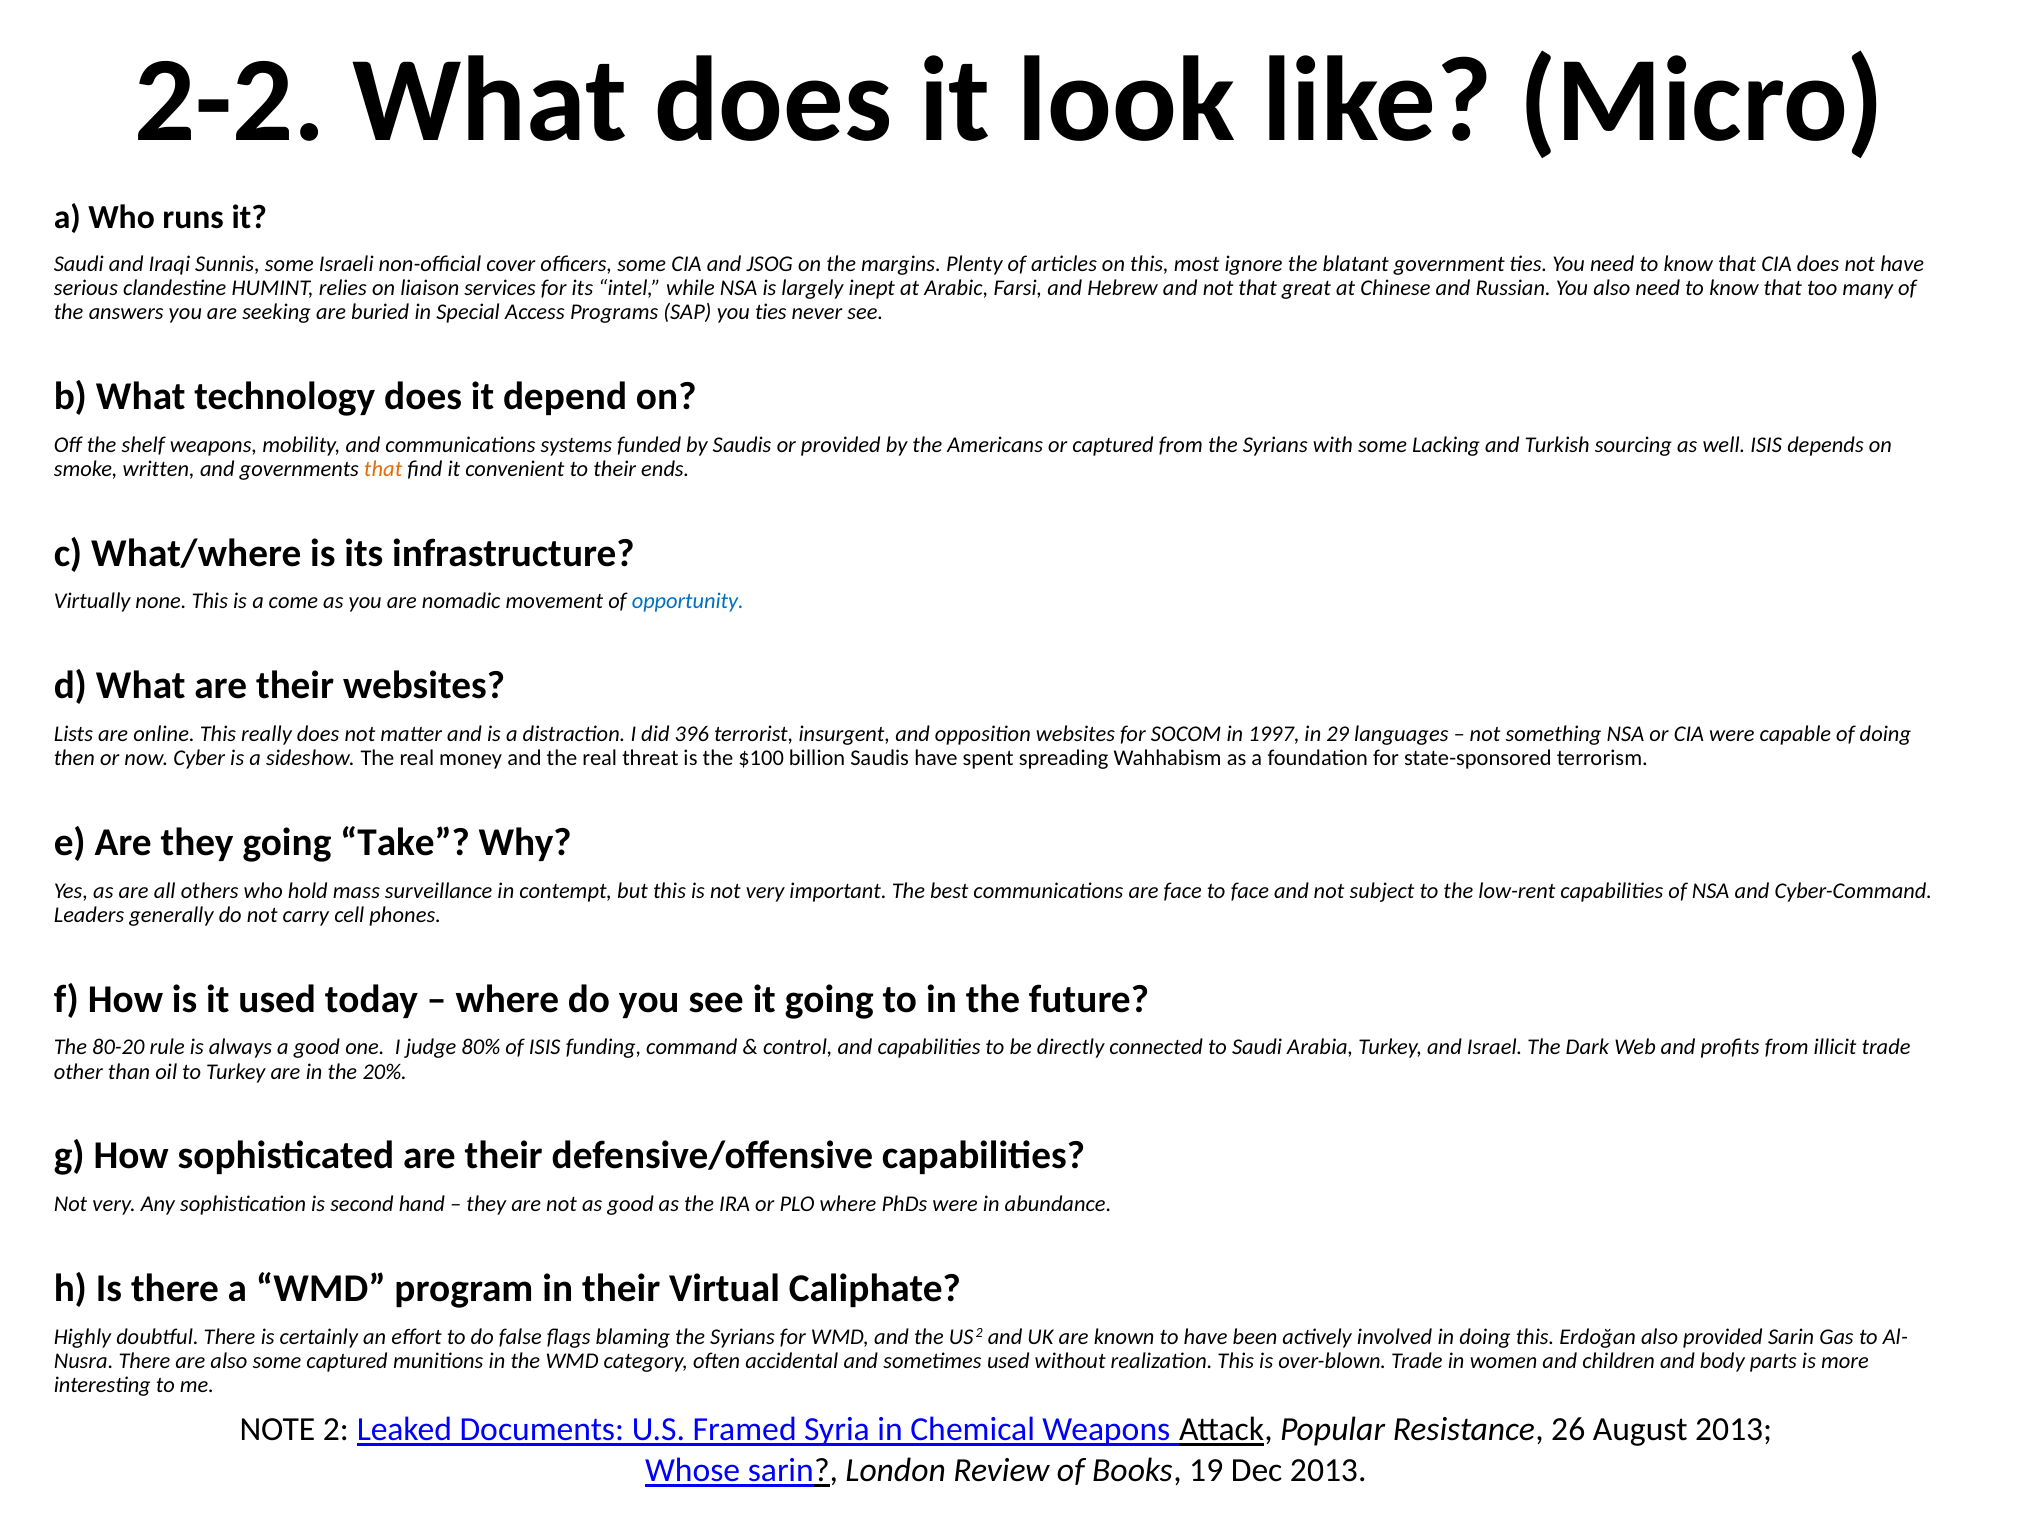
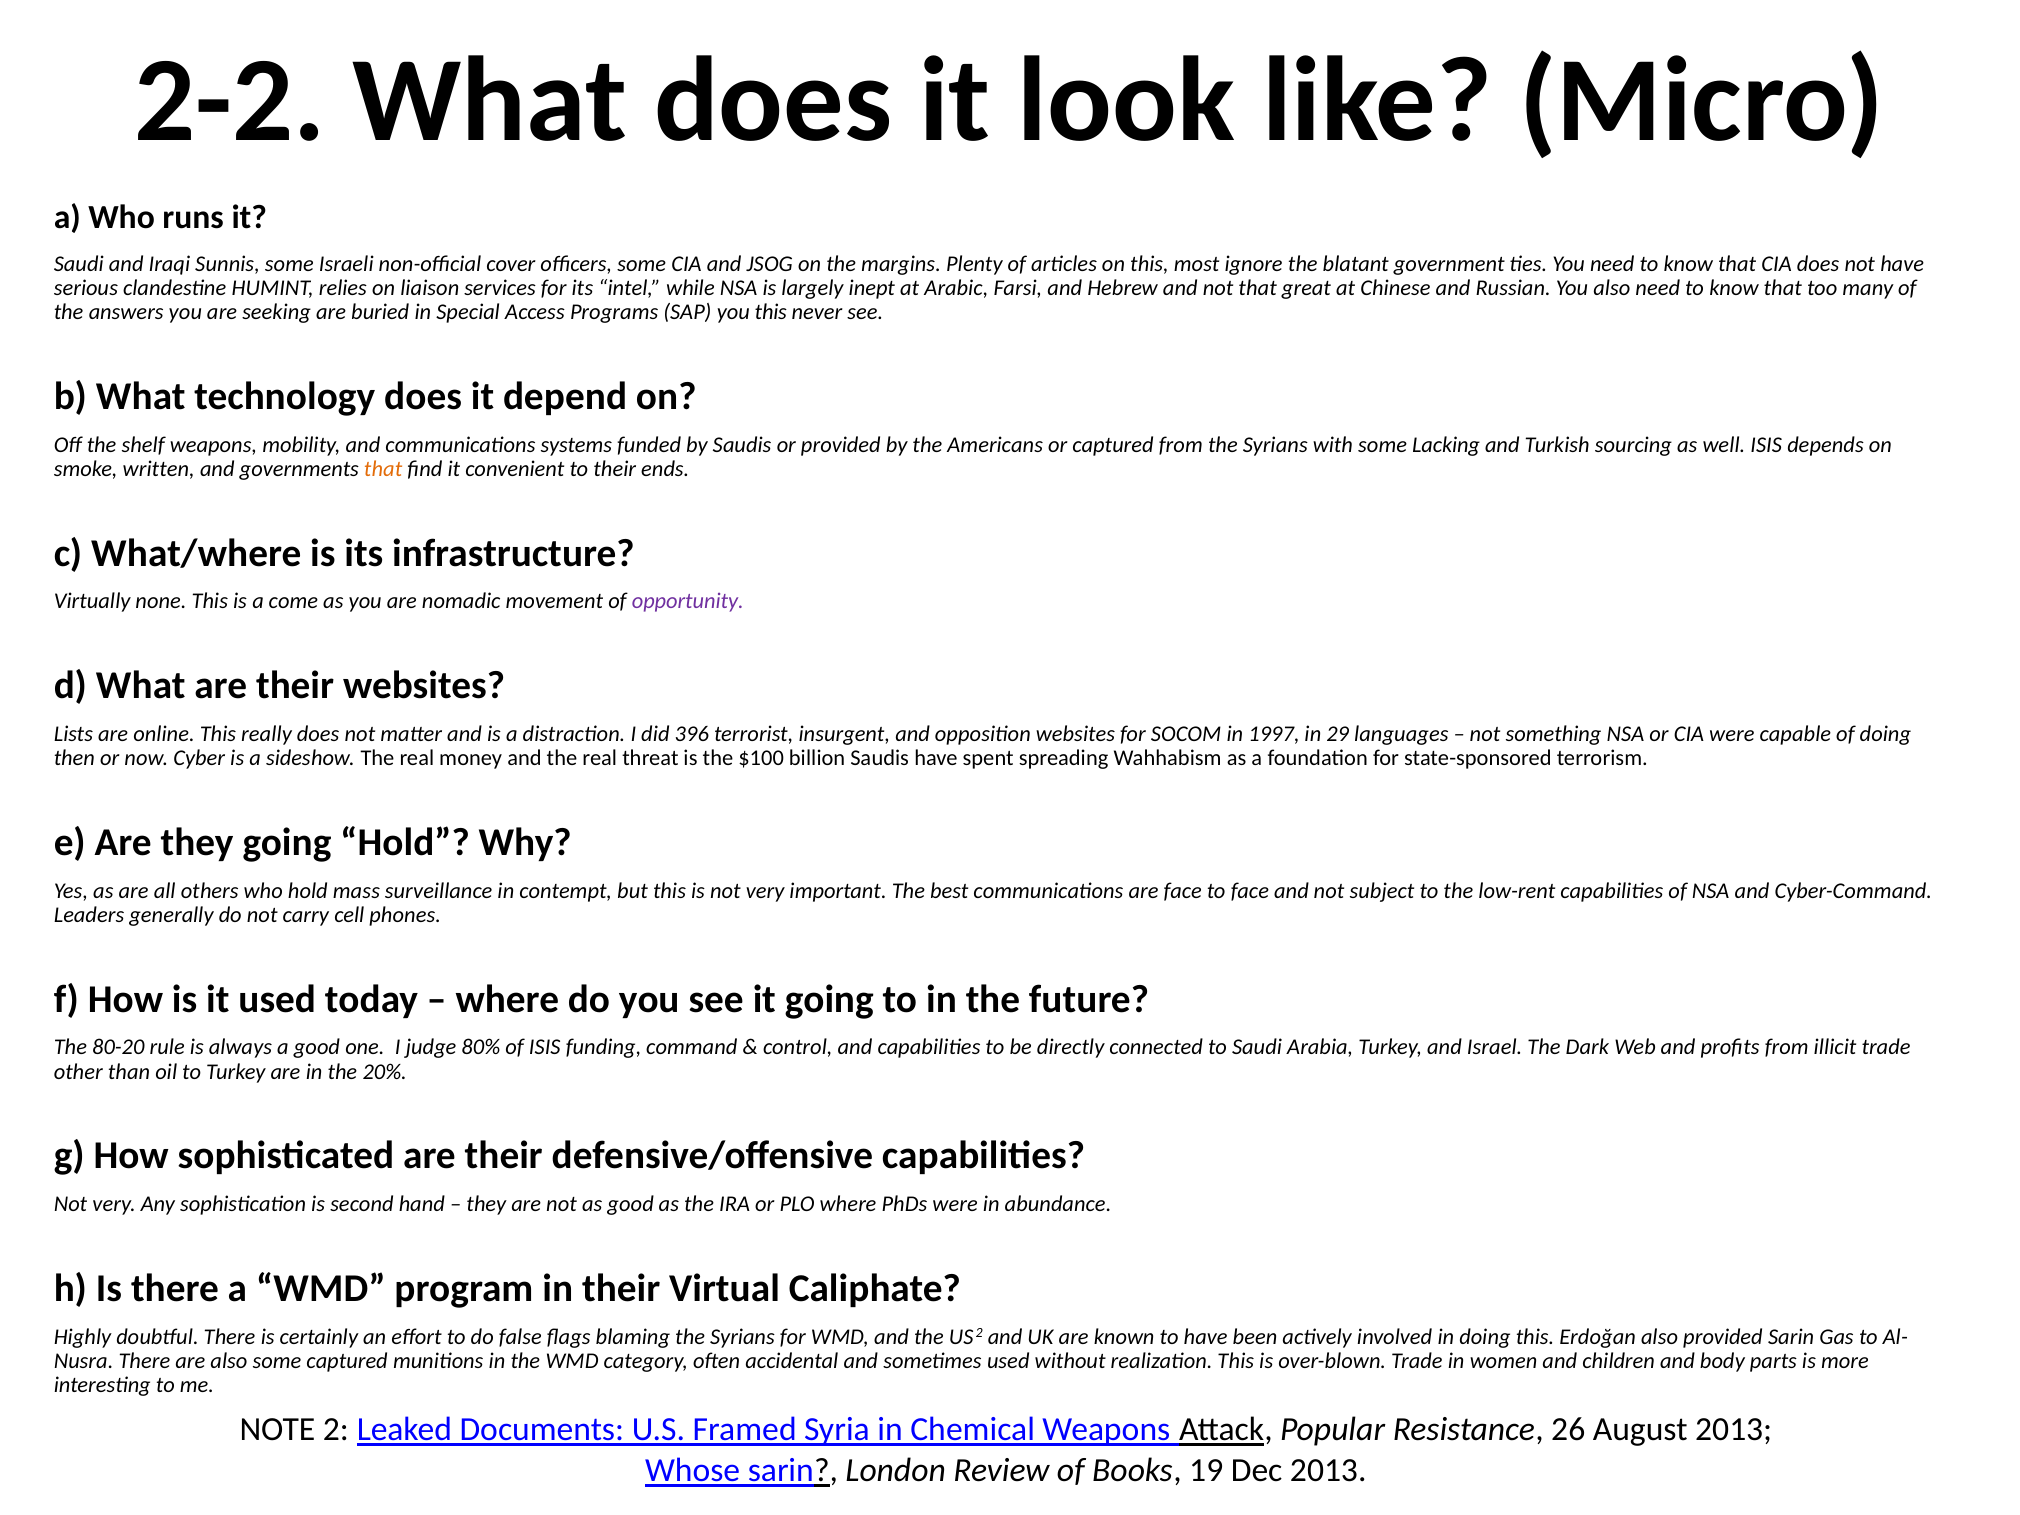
you ties: ties -> this (771, 312)
opportunity colour: blue -> purple (688, 601)
going Take: Take -> Hold (405, 842)
